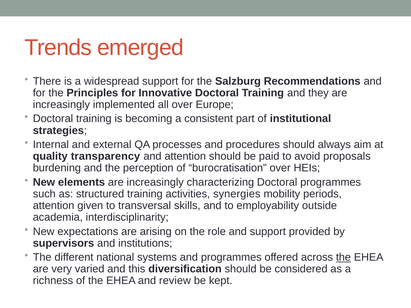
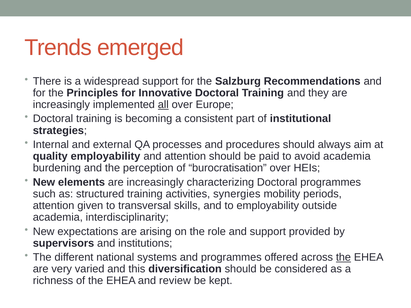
all underline: none -> present (163, 105)
quality transparency: transparency -> employability (105, 156)
avoid proposals: proposals -> academia (347, 156)
